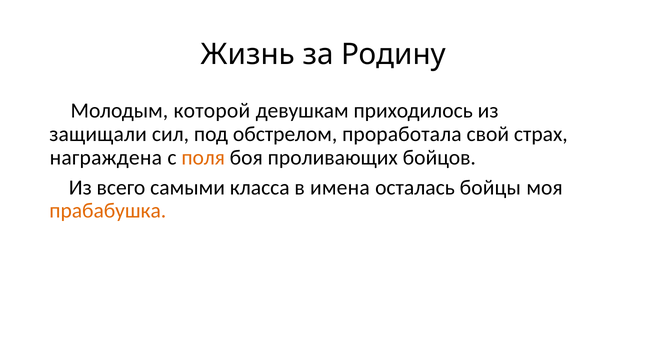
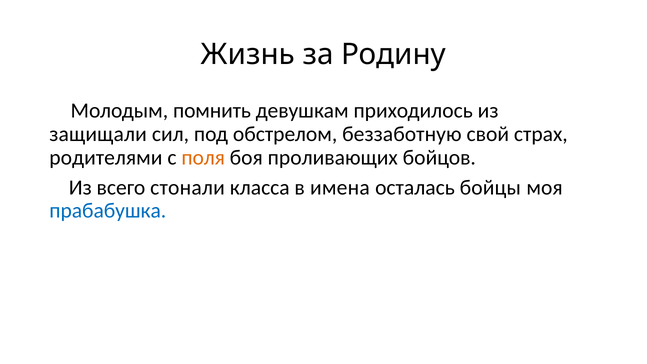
которой: которой -> помнить (212, 111)
проработала: проработала -> беззаботную (402, 134)
награждена: награждена -> родителями (106, 157)
самыми: самыми -> стонали (187, 187)
прабабушка colour: orange -> blue (108, 211)
